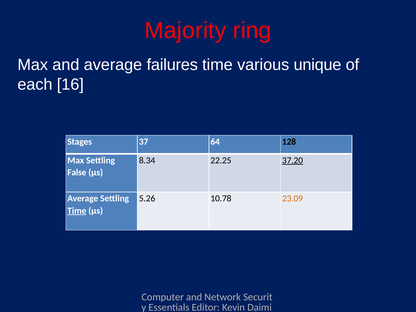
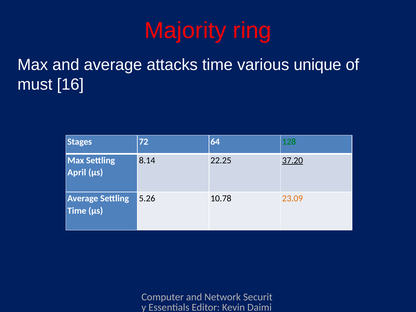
failures: failures -> attacks (172, 65)
each: each -> must (35, 84)
37: 37 -> 72 (144, 142)
128 colour: black -> green (289, 142)
8.34: 8.34 -> 8.14 (147, 160)
False: False -> April (77, 172)
Time underline: present -> none (77, 211)
